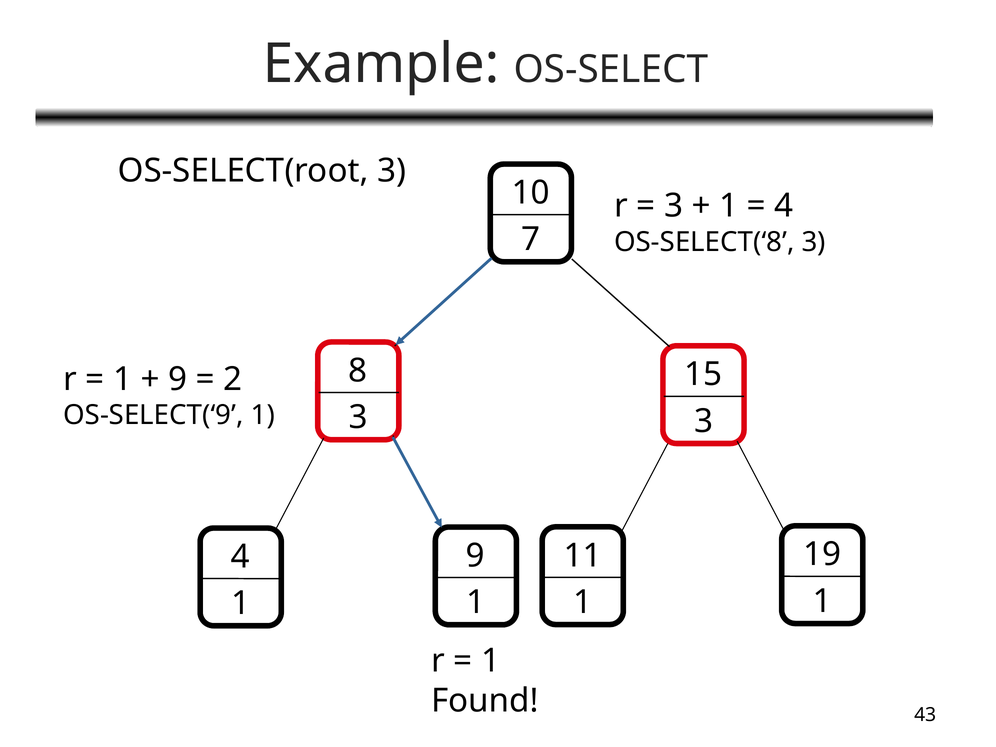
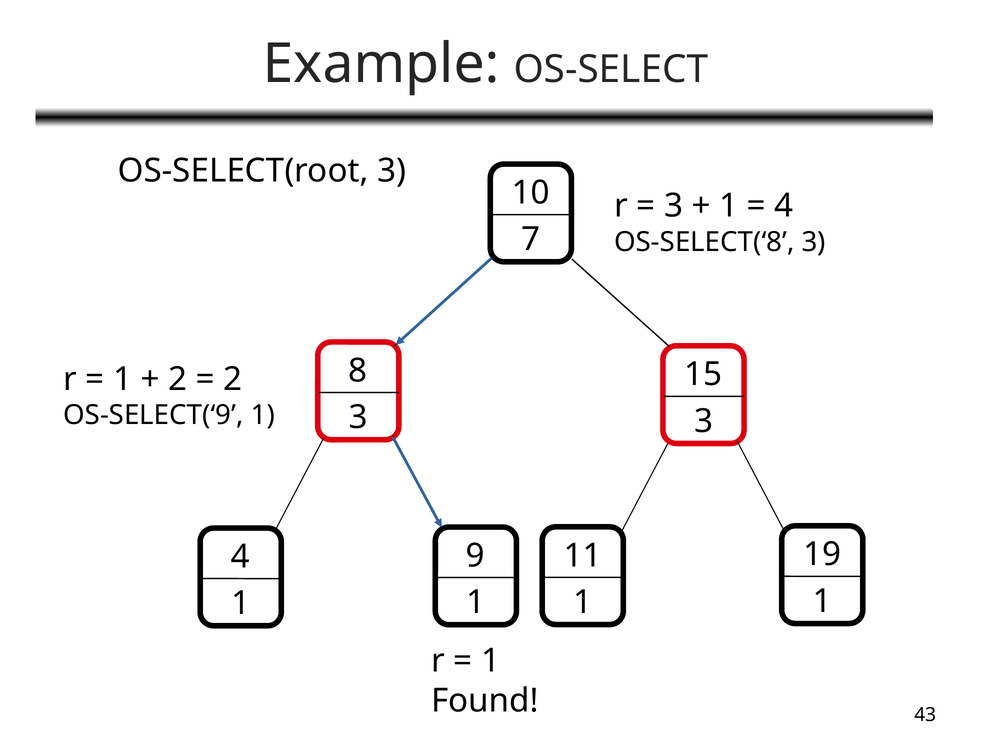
9: 9 -> 2 (178, 379)
